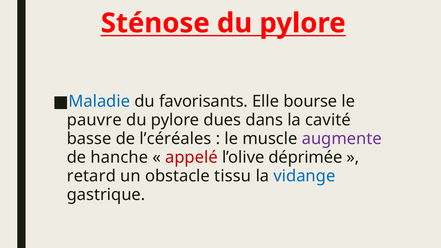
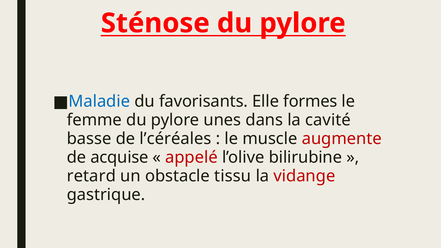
bourse: bourse -> formes (310, 101)
pauvre: pauvre -> femme (94, 120)
dues: dues -> unes (222, 120)
augmente colour: purple -> red (342, 139)
hanche: hanche -> acquise (119, 157)
déprimée: déprimée -> bilirubine (305, 157)
vidange colour: blue -> red (304, 176)
